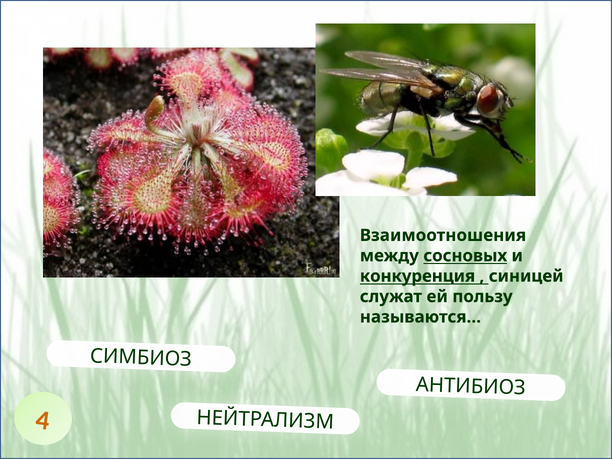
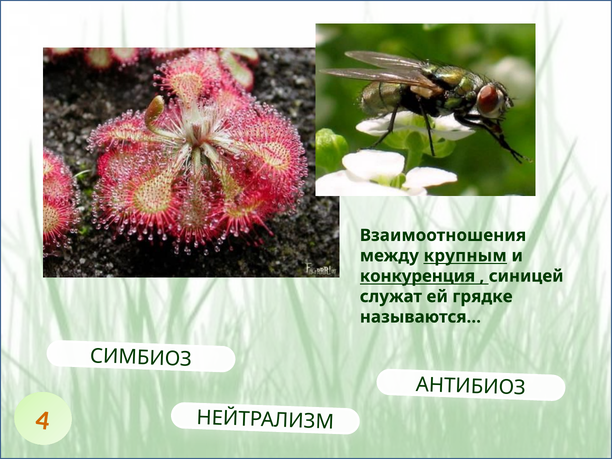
сосновых: сосновых -> крупным (465, 256)
пользу: пользу -> грядке (482, 297)
